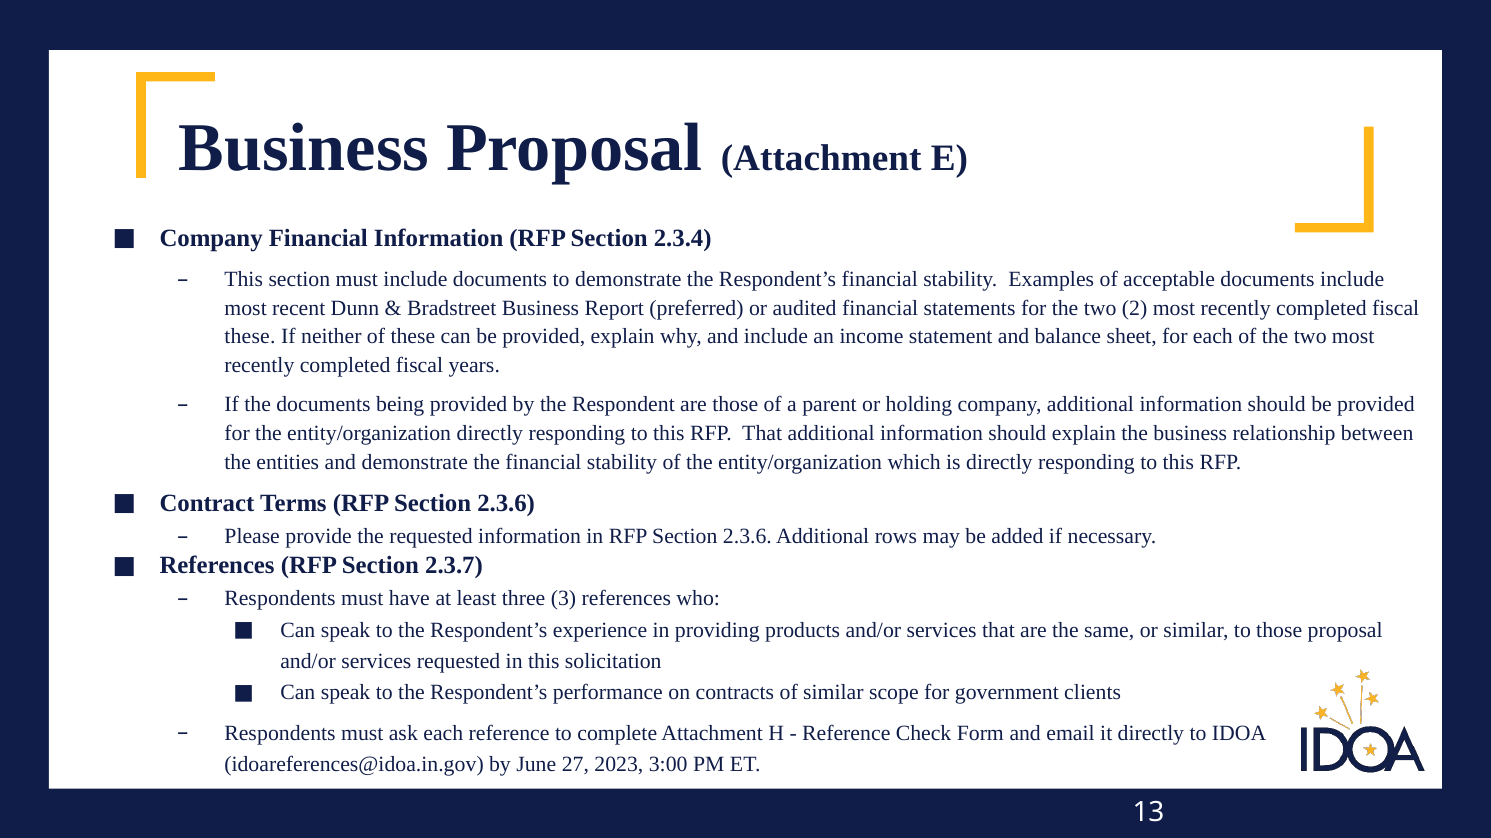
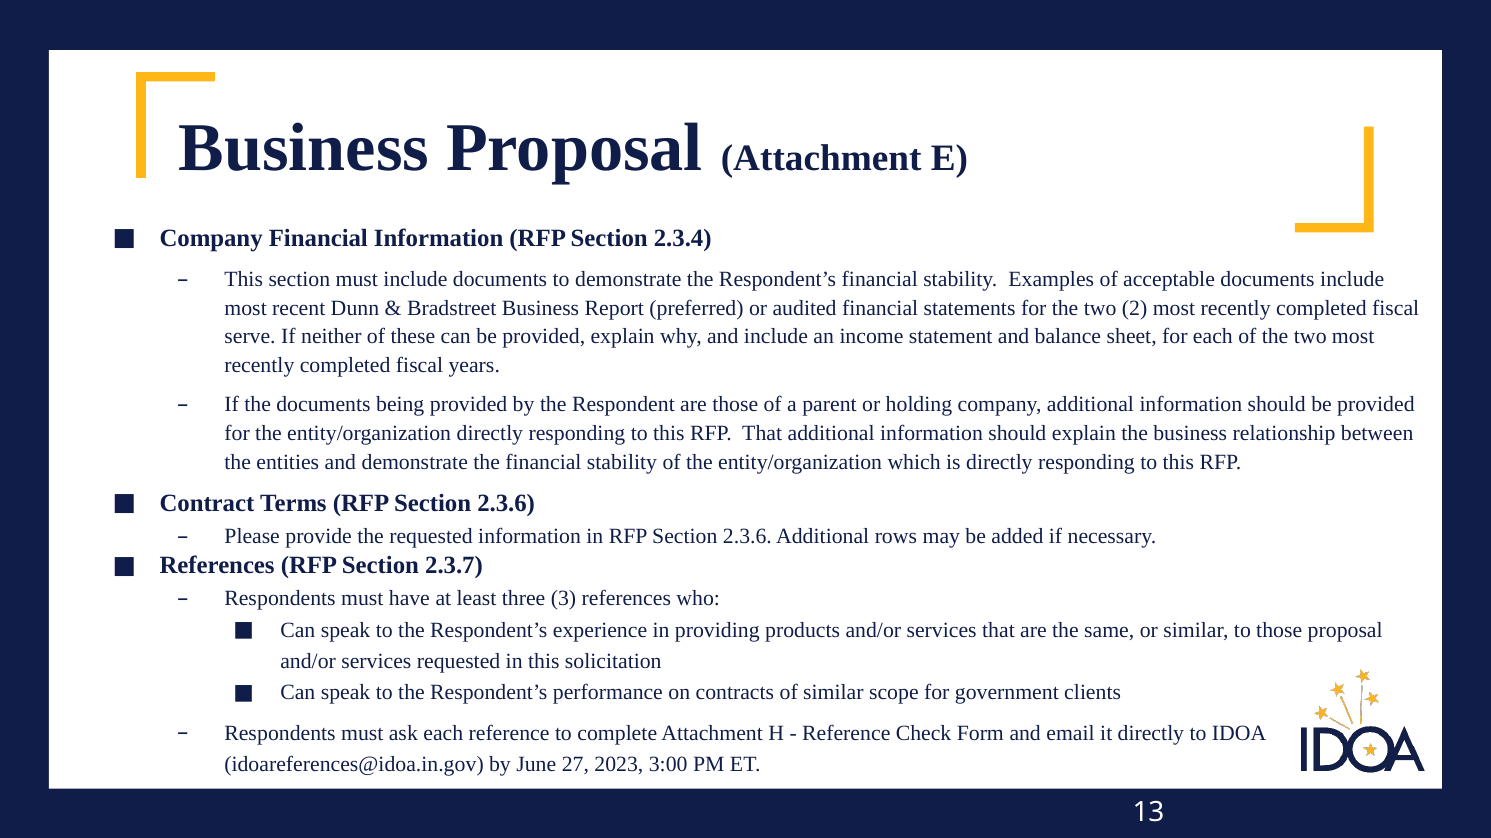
these: these -> serve (250, 337)
